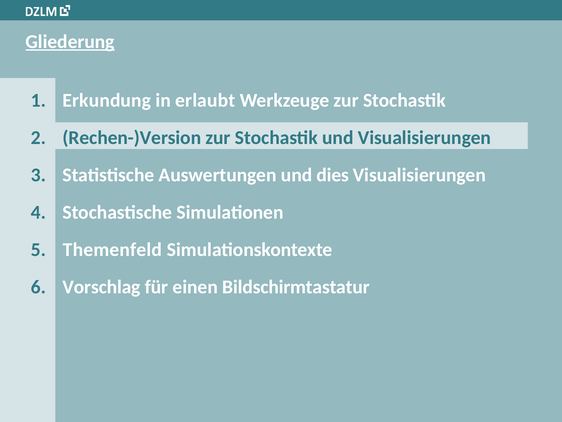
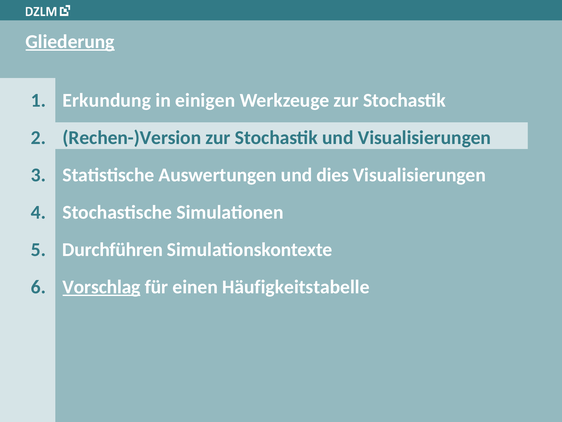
erlaubt: erlaubt -> einigen (205, 100)
Themenfeld: Themenfeld -> Durchführen (113, 249)
Vorschlag underline: none -> present (101, 287)
Bildschirmtastatur: Bildschirmtastatur -> Häufigkeitstabelle (296, 287)
